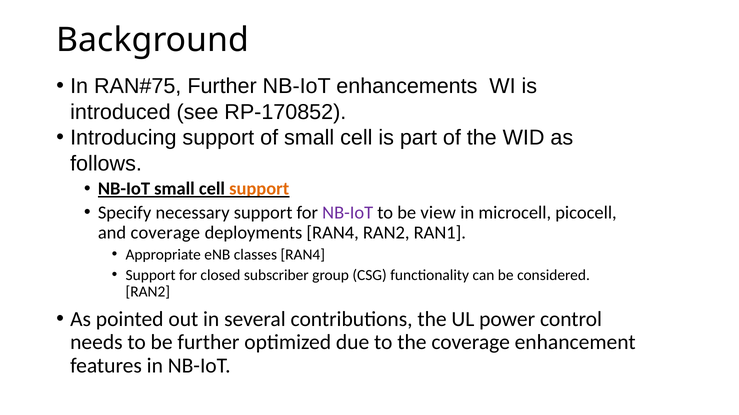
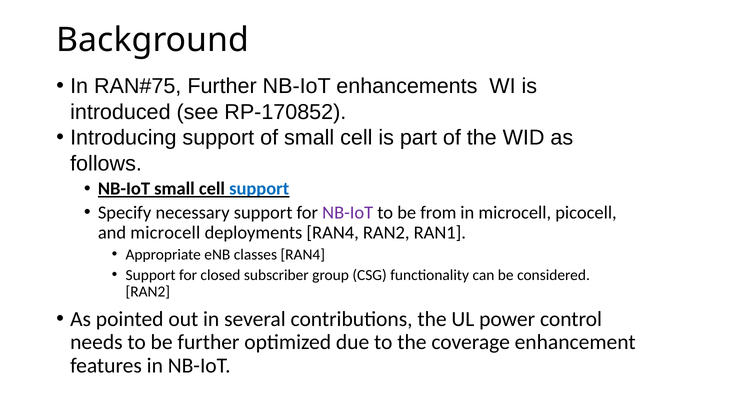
support colour: orange -> blue (259, 189)
view: view -> from (438, 213)
and coverage: coverage -> microcell (165, 233)
